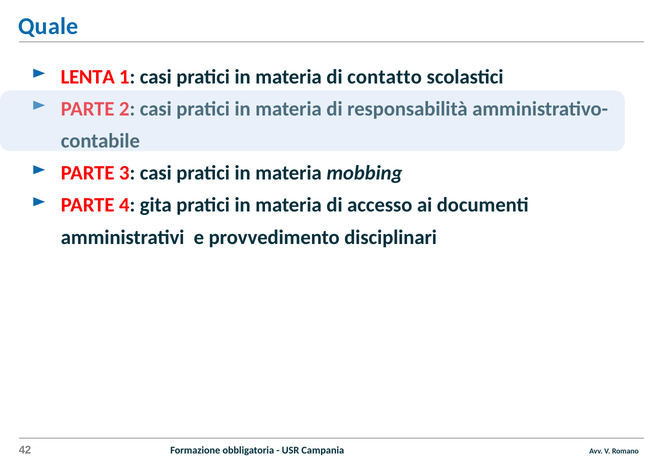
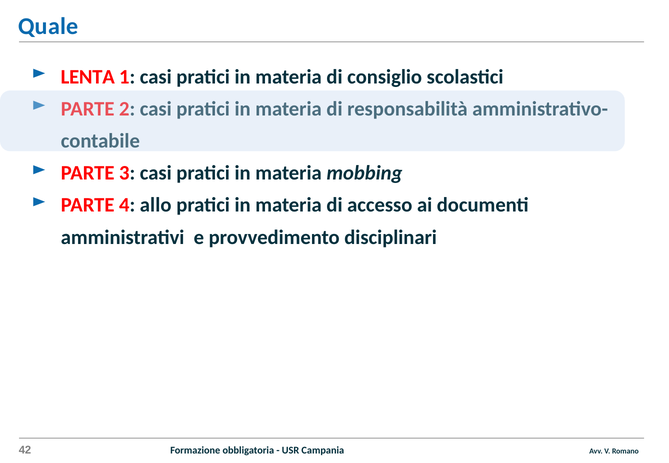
contatto: contatto -> consiglio (385, 77)
gita: gita -> allo (156, 205)
